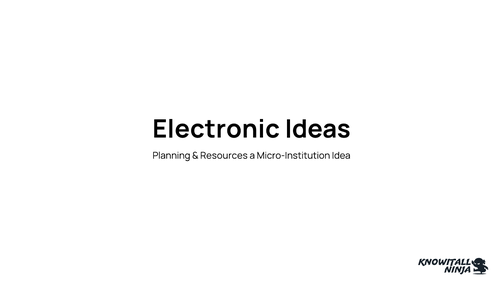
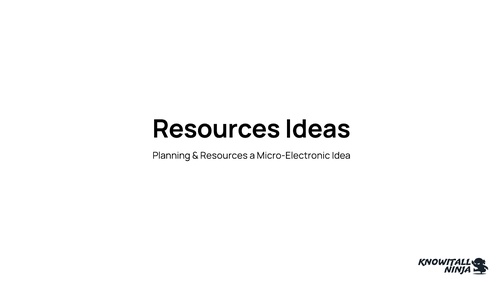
Electronic: Electronic -> Resources (216, 129)
Micro-Institution: Micro-Institution -> Micro-Electronic (293, 156)
